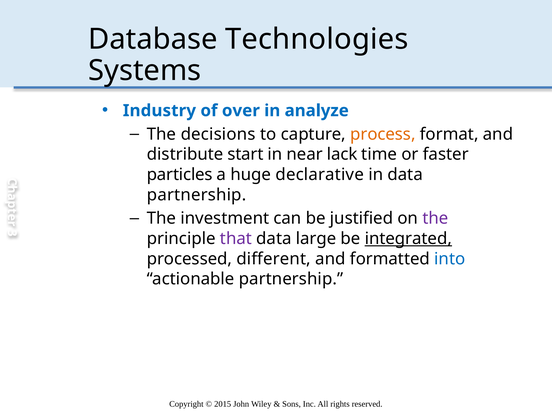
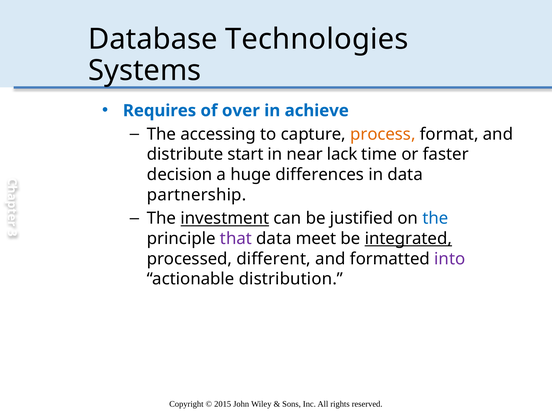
Industry: Industry -> Requires (160, 111)
analyze: analyze -> achieve (317, 111)
decisions: decisions -> accessing (218, 134)
particles: particles -> decision (180, 175)
declarative: declarative -> differences (320, 175)
investment underline: none -> present (225, 218)
the colour: purple -> blue (435, 218)
large: large -> meet (316, 239)
into colour: blue -> purple (450, 259)
actionable partnership: partnership -> distribution (291, 279)
